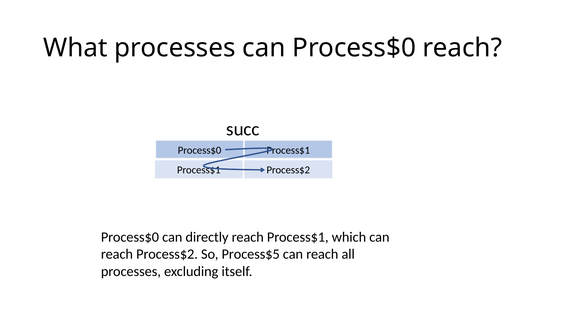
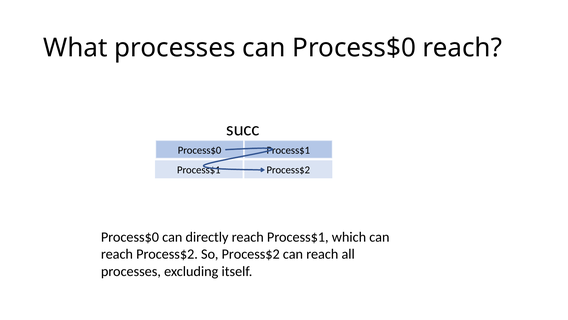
So Process$5: Process$5 -> Process$2 (251, 254)
